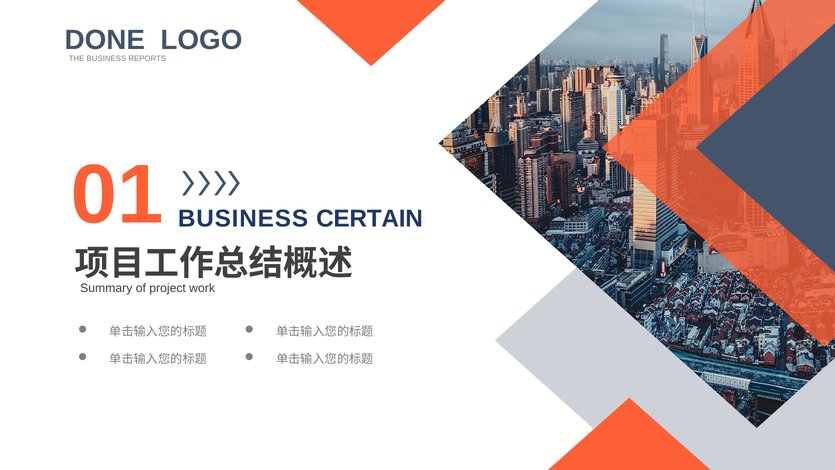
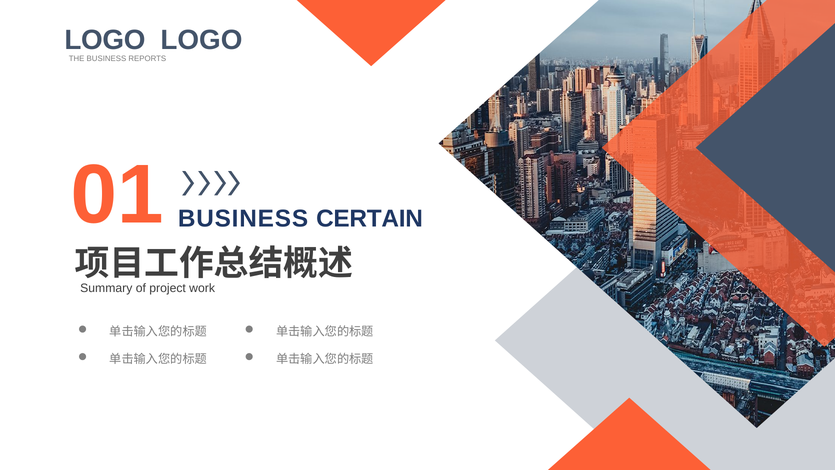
DONE: DONE -> LOGO (105, 40)
